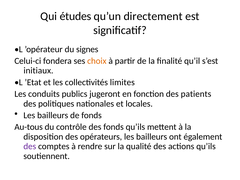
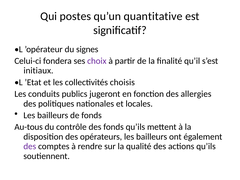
études: études -> postes (75, 16)
directement: directement -> quantitative (153, 16)
choix colour: orange -> purple (97, 61)
limites: limites -> choisis (122, 82)
patients: patients -> allergies (196, 94)
